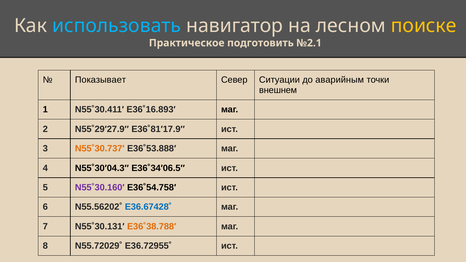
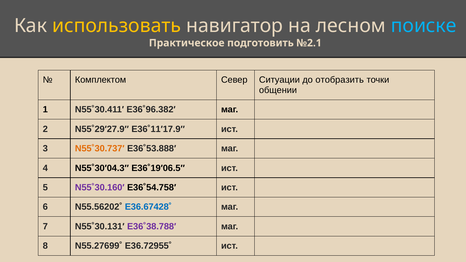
использовать colour: light blue -> yellow (117, 26)
поиске colour: yellow -> light blue (424, 26)
Показывает: Показывает -> Комплектом (101, 80)
аварийным: аварийным -> отобразить (340, 80)
внешнем: внешнем -> общении (278, 90)
E36˚16.893′: E36˚16.893′ -> E36˚96.382′ (151, 110)
E36˚81′17.9″: E36˚81′17.9″ -> E36˚11′17.9″ (158, 129)
E36˚34′06.5″: E36˚34′06.5″ -> E36˚19′06.5″ (158, 168)
E36˚38.788′ colour: orange -> purple (152, 227)
N55.72029˚: N55.72029˚ -> N55.27699˚ (99, 246)
